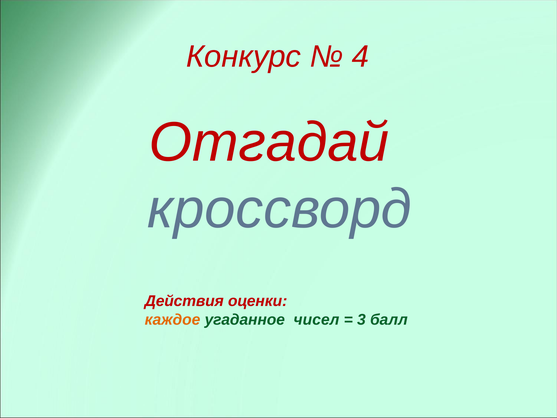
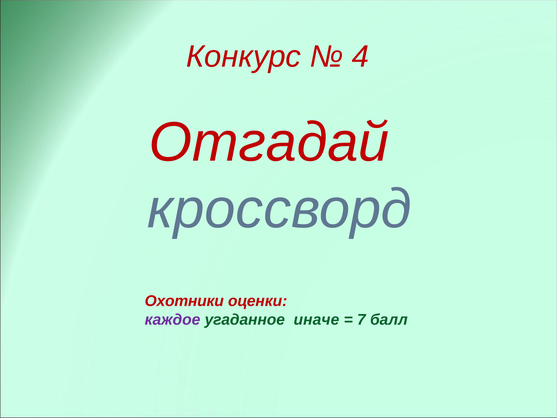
Действия: Действия -> Охотники (184, 301)
каждое colour: orange -> purple (173, 319)
чисел: чисел -> иначе (316, 319)
3: 3 -> 7 (361, 319)
